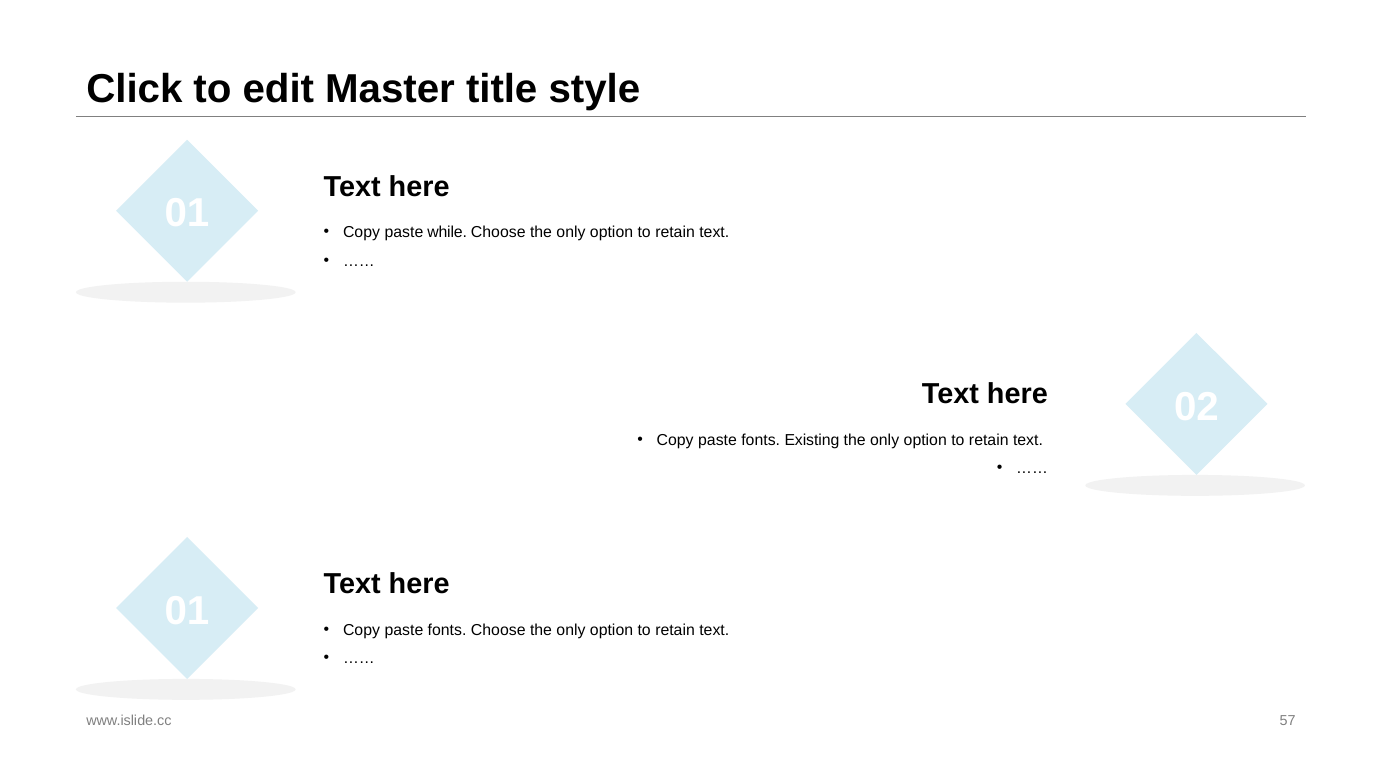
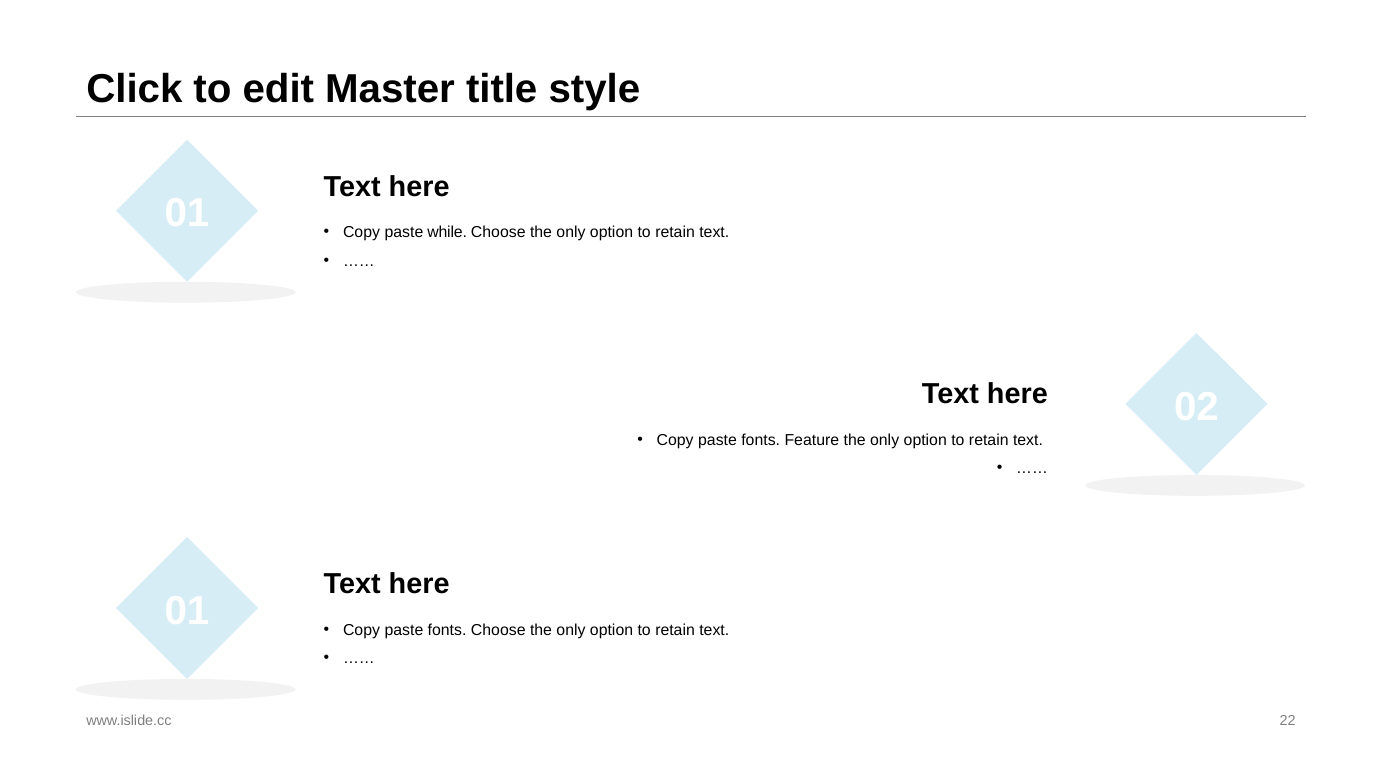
Existing: Existing -> Feature (812, 440)
57: 57 -> 22 (1288, 720)
